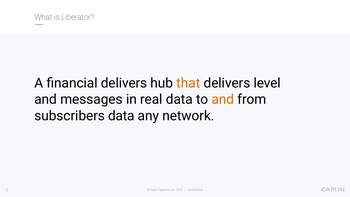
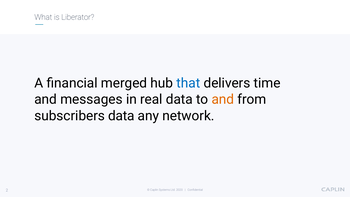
financial delivers: delivers -> merged (124, 83)
that colour: orange -> blue (188, 83)
level: level -> time (267, 83)
